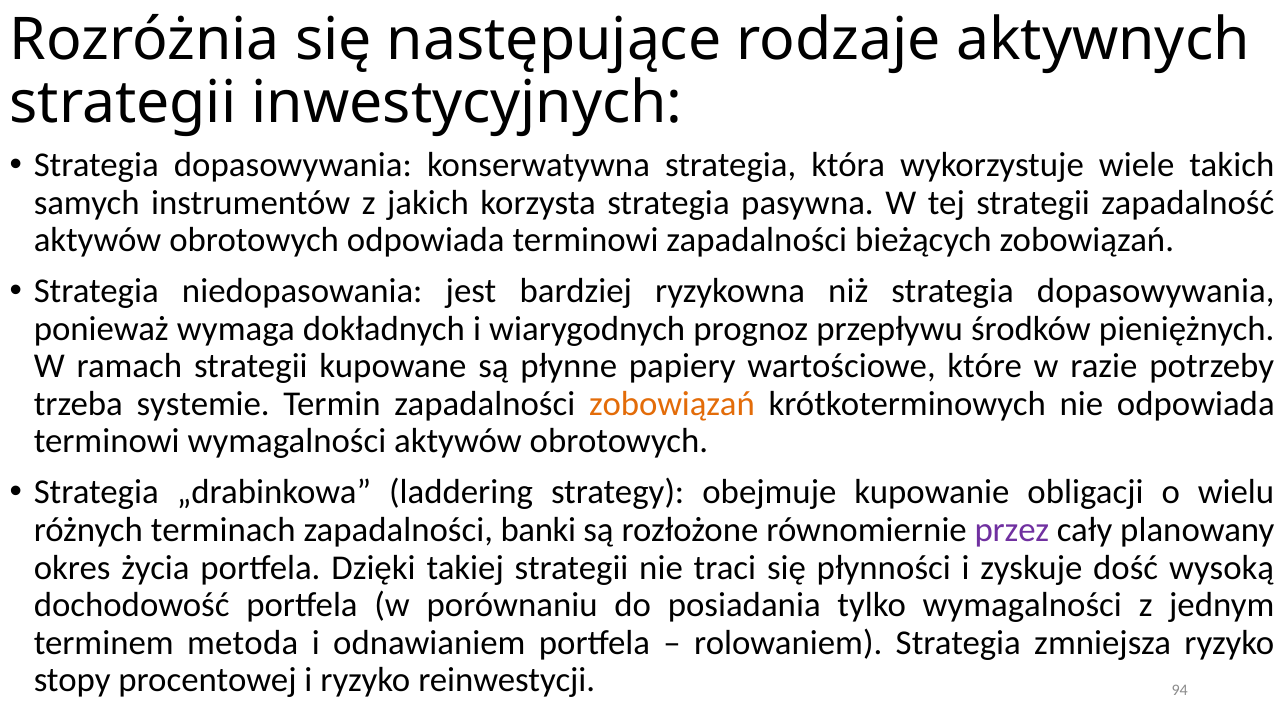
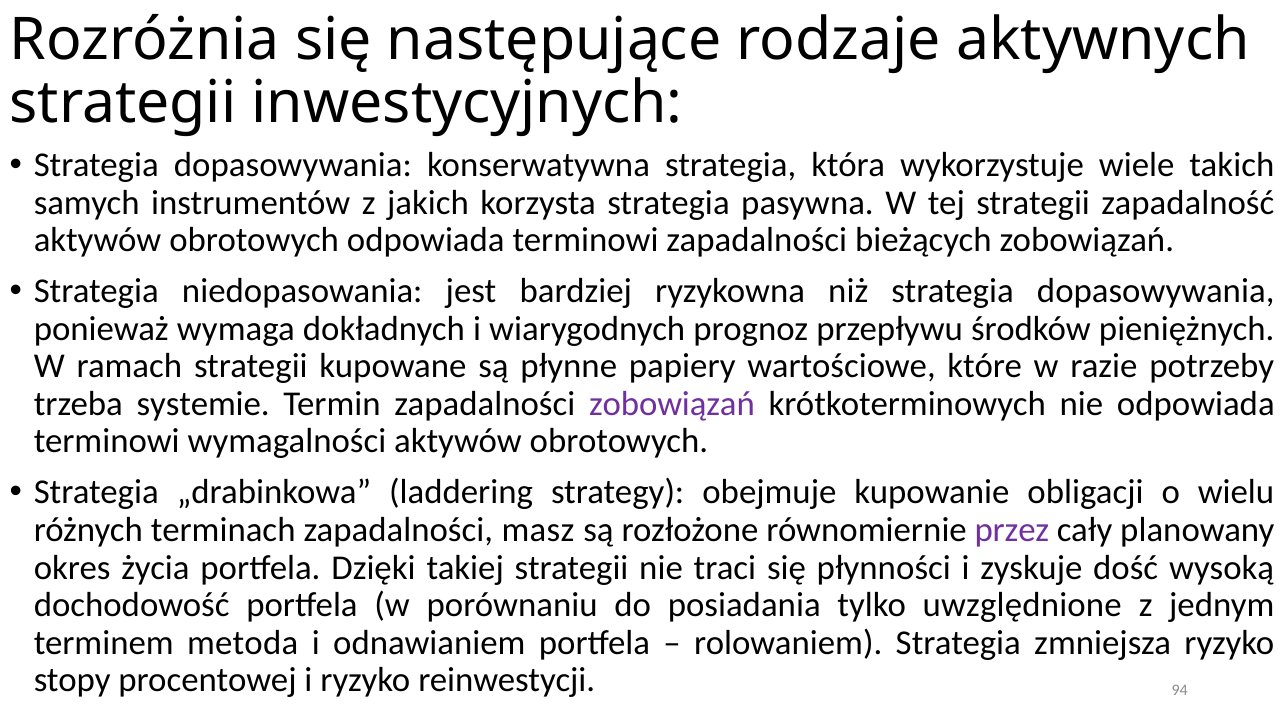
zobowiązań colour: orange -> purple (672, 404)
banki: banki -> masz (538, 530)
tylko wymagalności: wymagalności -> uwzględnione (1022, 605)
